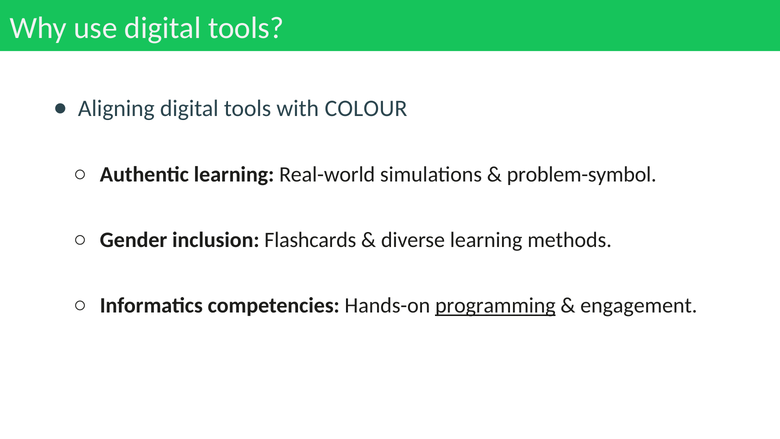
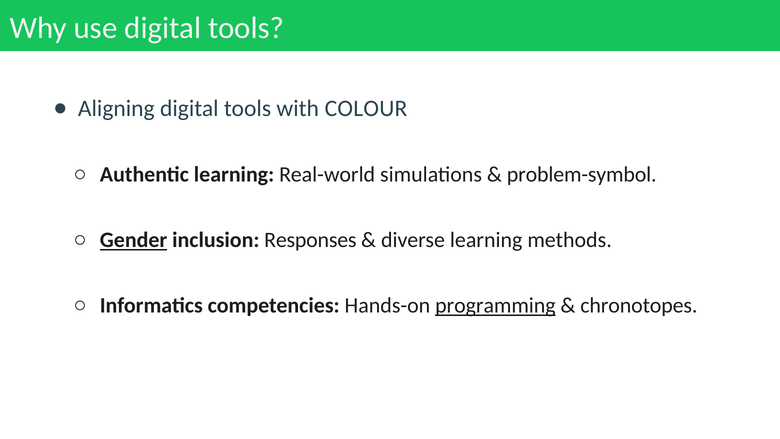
Gender underline: none -> present (134, 240)
Flashcards: Flashcards -> Responses (310, 240)
engagement: engagement -> chronotopes (639, 305)
